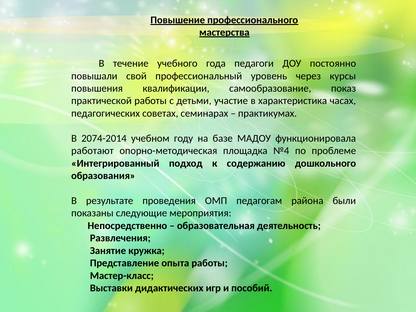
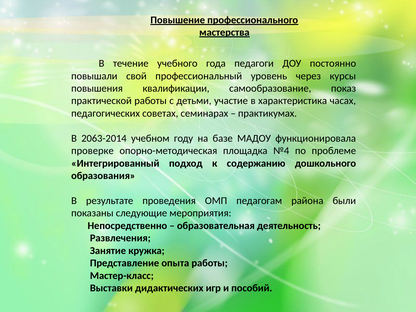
2074-2014: 2074-2014 -> 2063-2014 (104, 138)
работают: работают -> проверке (92, 151)
